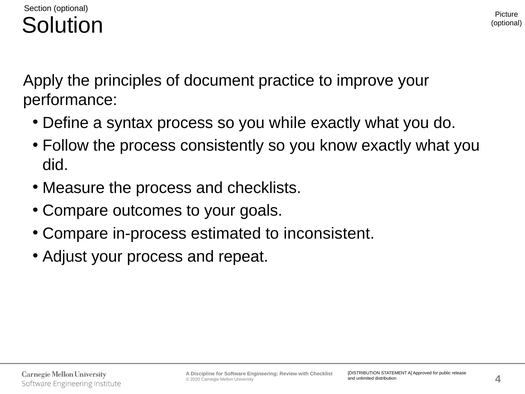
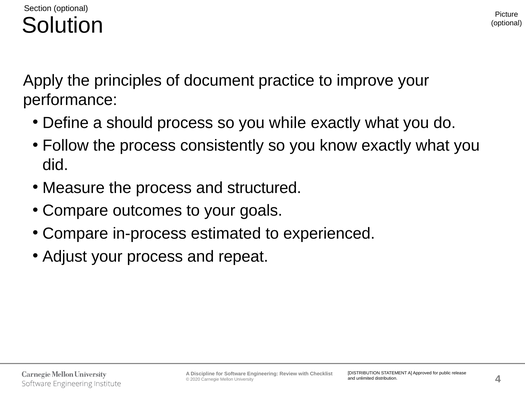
syntax: syntax -> should (130, 123)
checklists: checklists -> structured (264, 188)
inconsistent: inconsistent -> experienced (329, 233)
